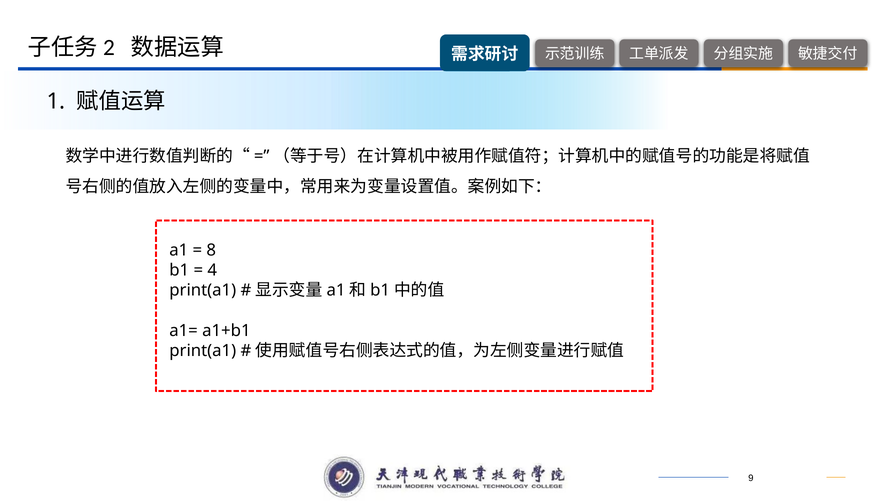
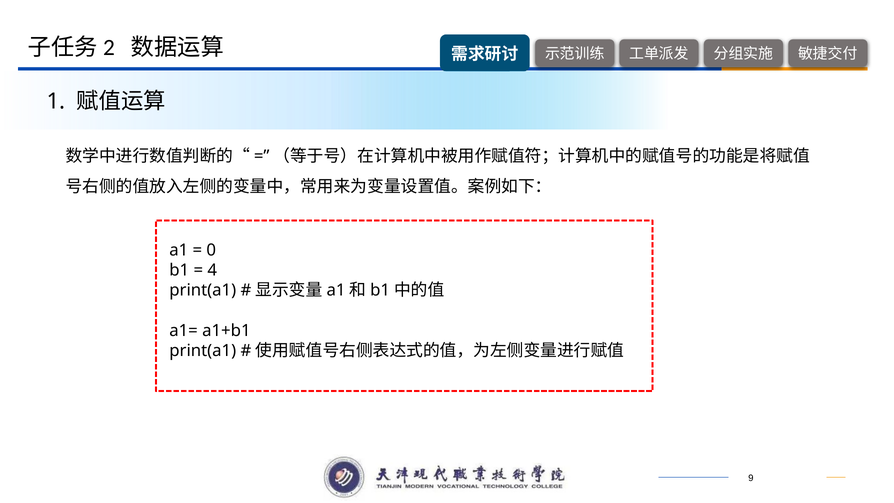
8: 8 -> 0 (211, 250)
